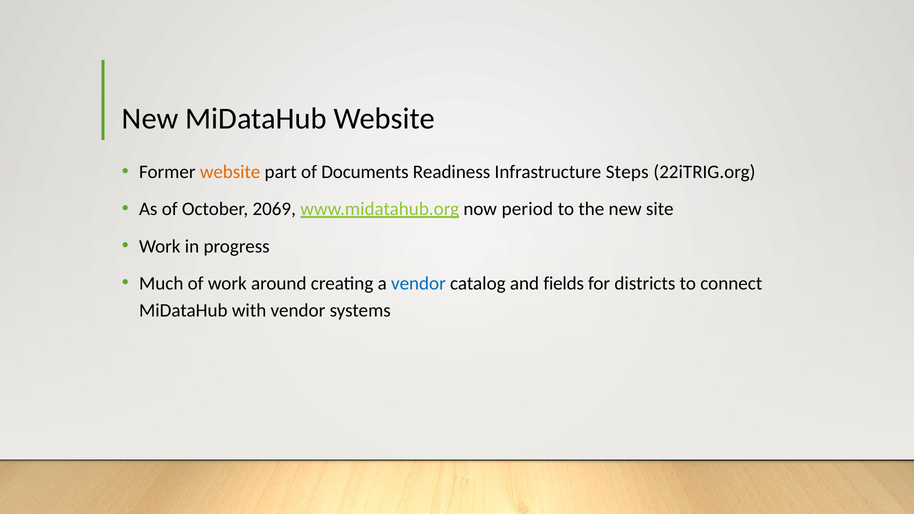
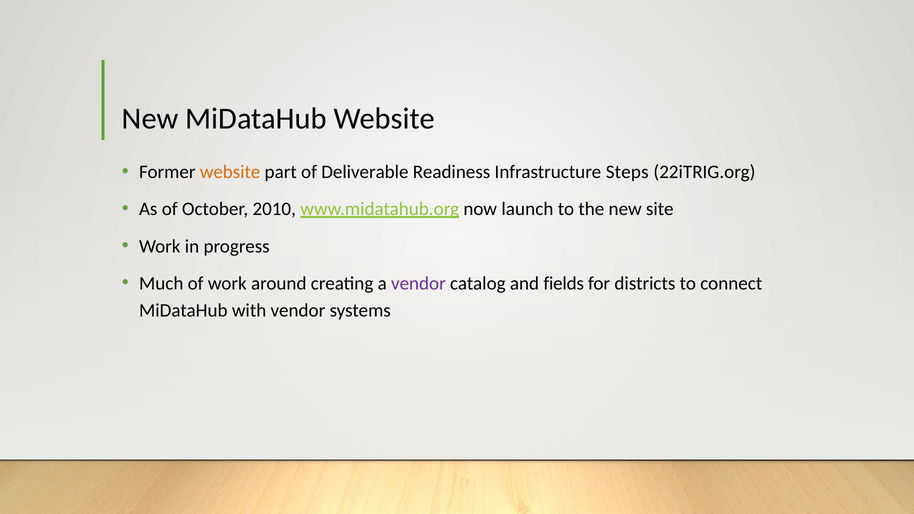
Documents: Documents -> Deliverable (365, 172)
2069: 2069 -> 2010 (274, 209)
period: period -> launch (527, 209)
vendor colour: blue -> purple (418, 283)
